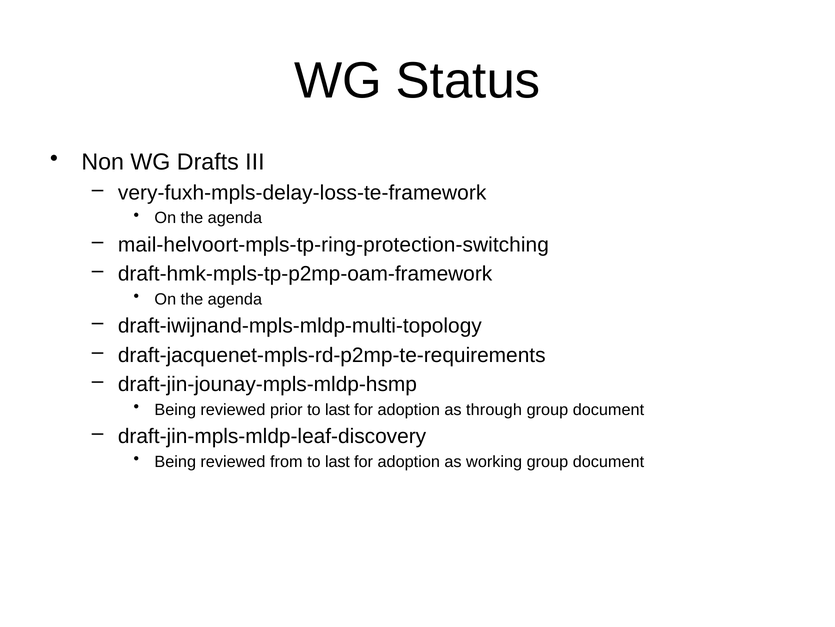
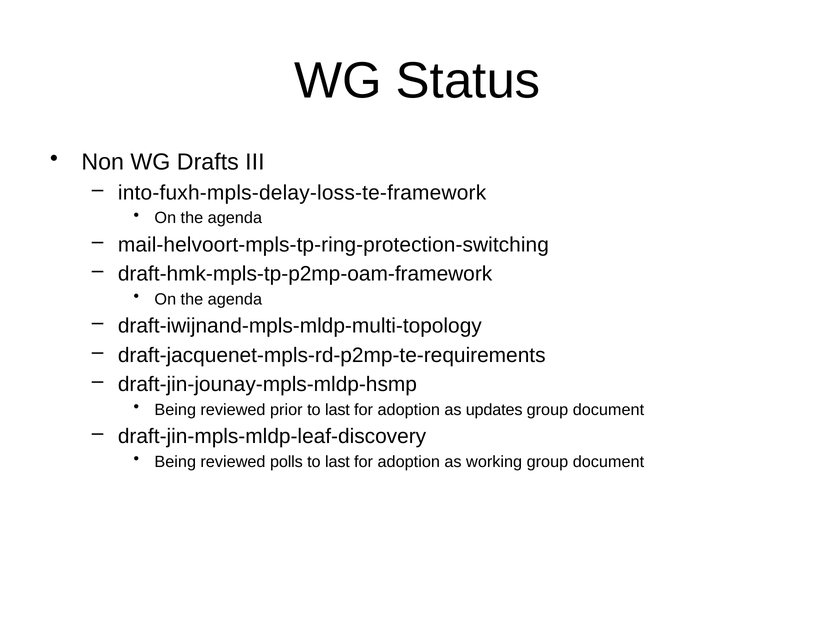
very-fuxh-mpls-delay-loss-te-framework: very-fuxh-mpls-delay-loss-te-framework -> into-fuxh-mpls-delay-loss-te-framework (302, 192)
through: through -> updates (494, 409)
from: from -> polls (286, 461)
